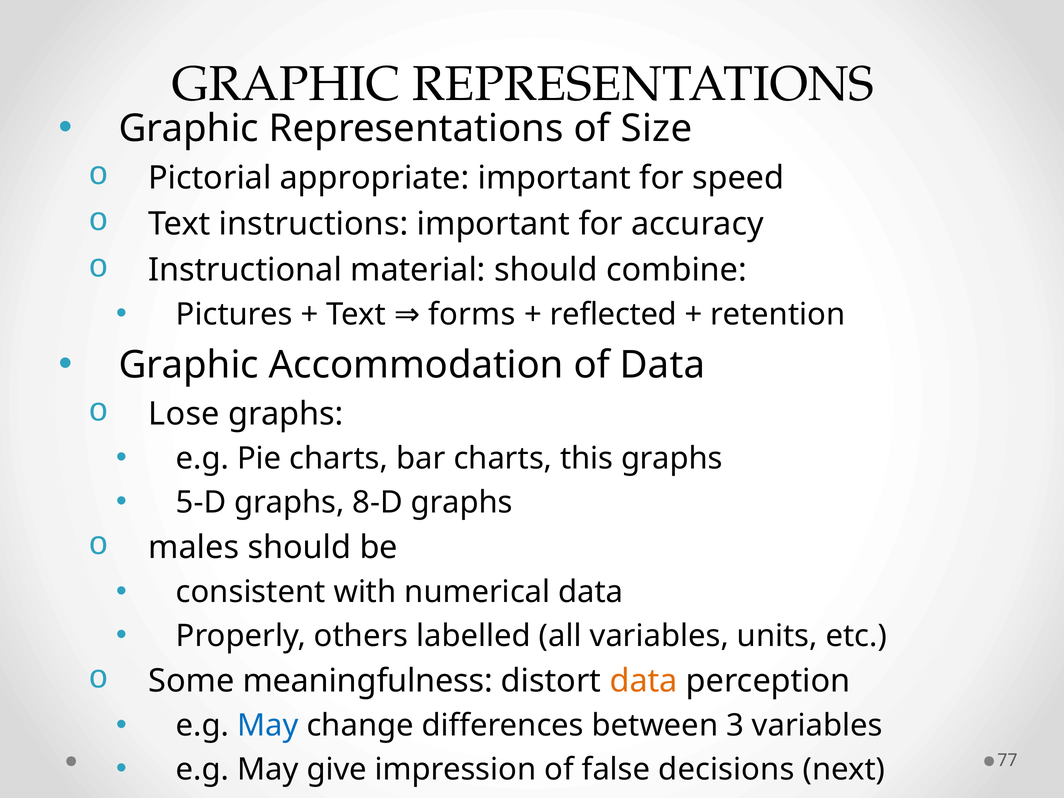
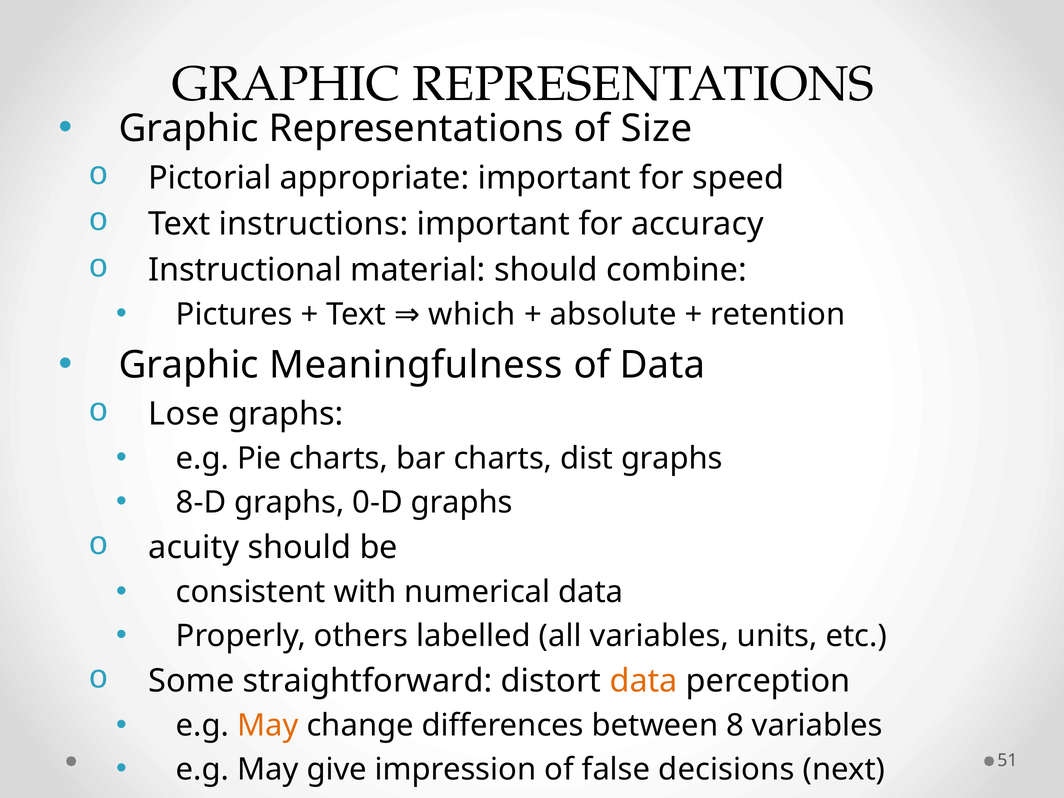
forms: forms -> which (472, 314)
reflected: reflected -> absolute (613, 314)
Accommodation: Accommodation -> Meaningfulness (416, 365)
this: this -> dist (587, 459)
5-D: 5-D -> 8-D (201, 502)
8-D: 8-D -> 0-D (378, 502)
males: males -> acuity (194, 548)
meaningfulness: meaningfulness -> straightforward (368, 681)
May colour: blue -> orange (268, 726)
3: 3 -> 8 (735, 726)
77: 77 -> 51 (1007, 761)
